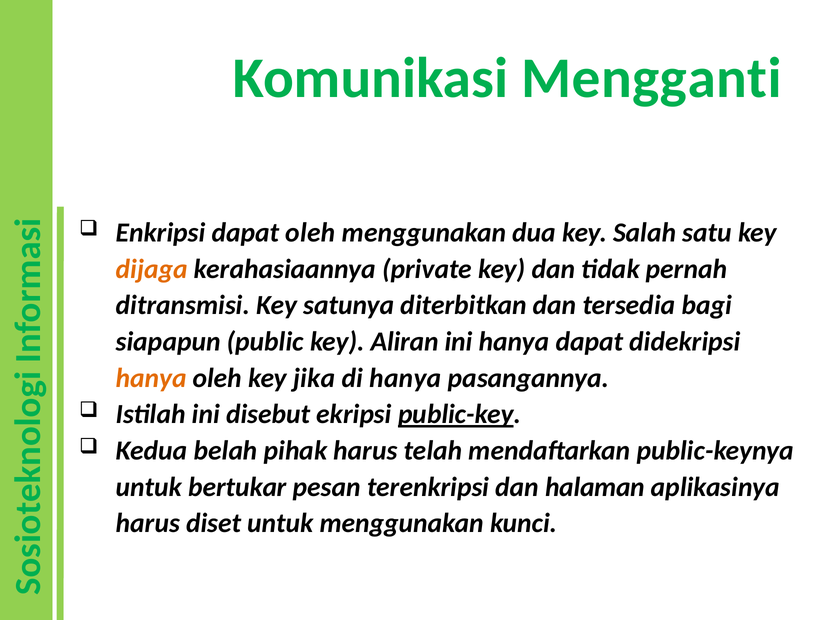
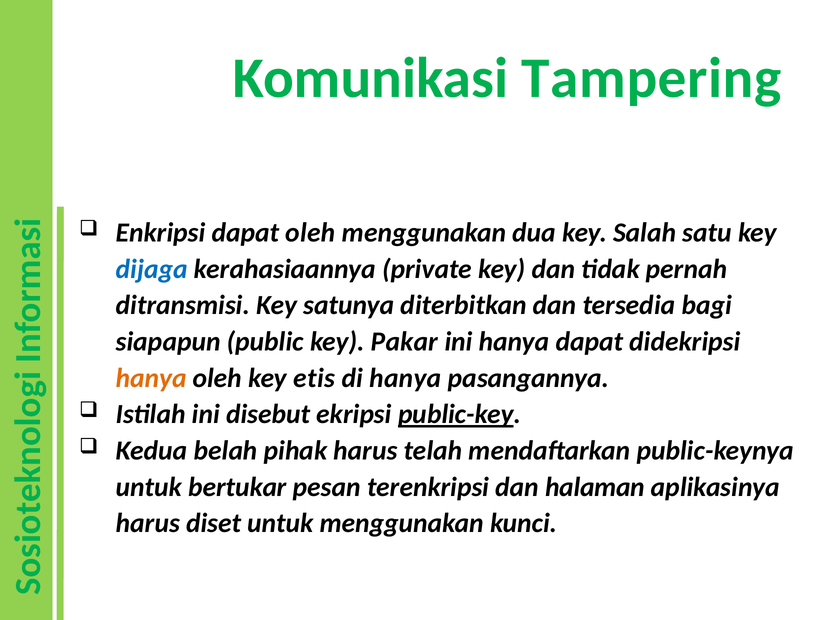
Mengganti: Mengganti -> Tampering (651, 78)
dijaga colour: orange -> blue (152, 269)
Aliran: Aliran -> Pakar (404, 341)
jika: jika -> etis (314, 378)
